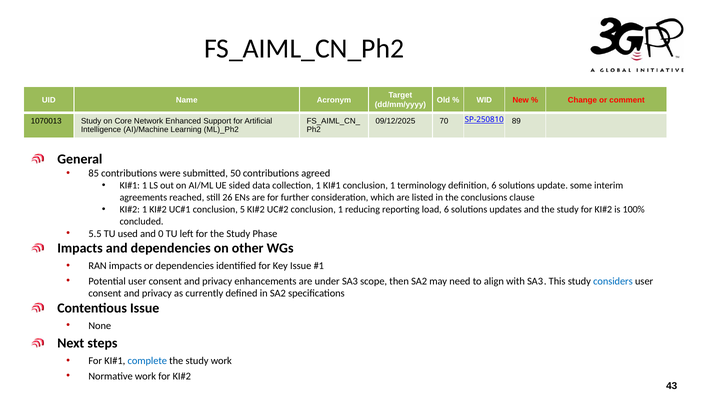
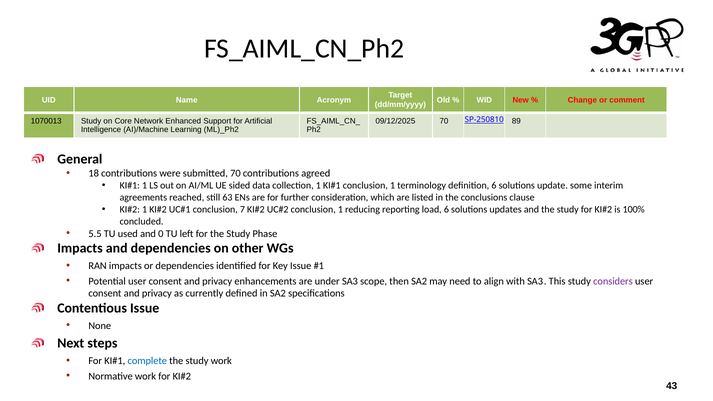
85: 85 -> 18 (94, 174)
submitted 50: 50 -> 70 (235, 174)
26: 26 -> 63 (227, 198)
5: 5 -> 7 (242, 210)
considers colour: blue -> purple (613, 281)
